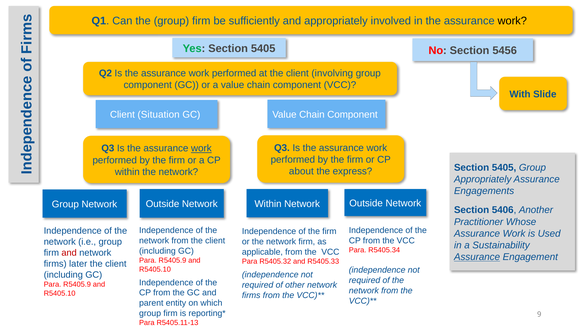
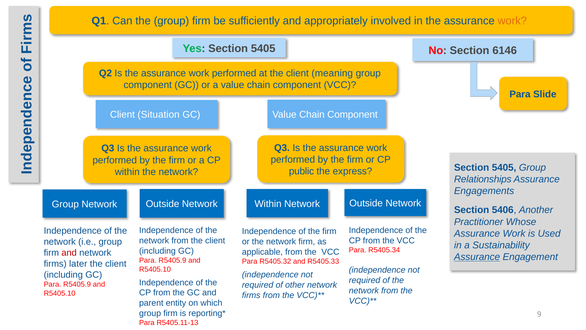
work colour: black -> orange (512, 21)
5456: 5456 -> 6146 (505, 50)
involving: involving -> meaning (332, 73)
With: With -> Para (520, 94)
work underline: present -> none (201, 148)
about: about -> public (301, 171)
Appropriately: Appropriately -> Relationships (483, 179)
